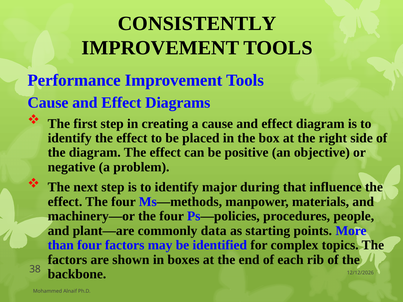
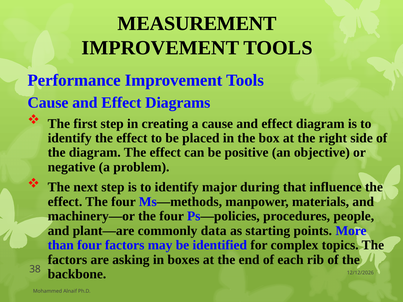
CONSISTENTLY: CONSISTENTLY -> MEASUREMENT (197, 24)
shown: shown -> asking (131, 260)
